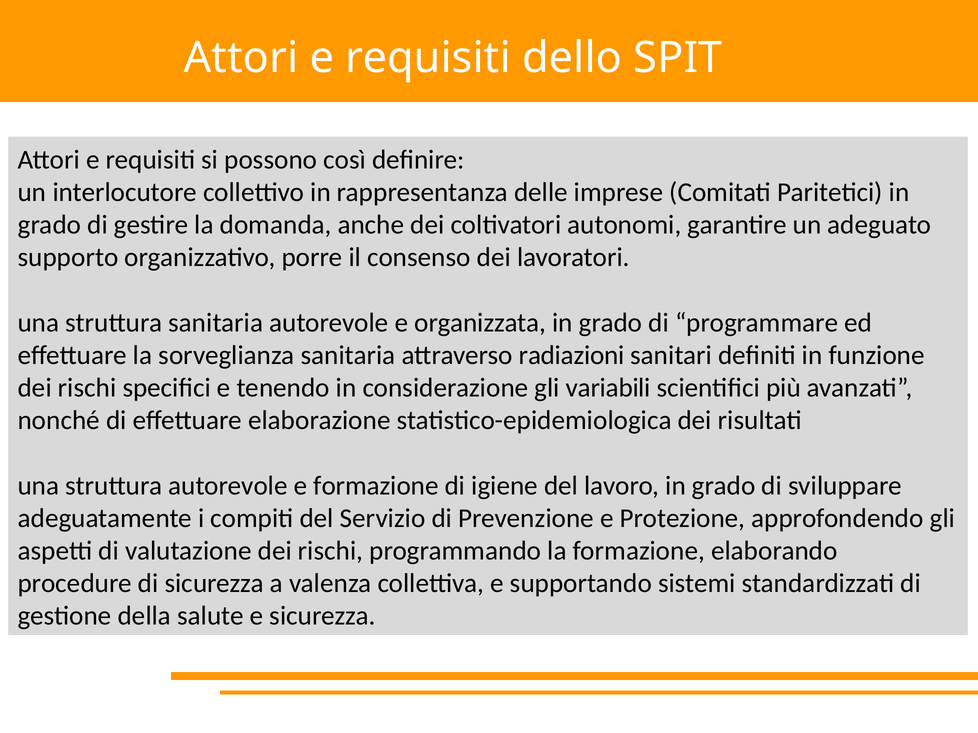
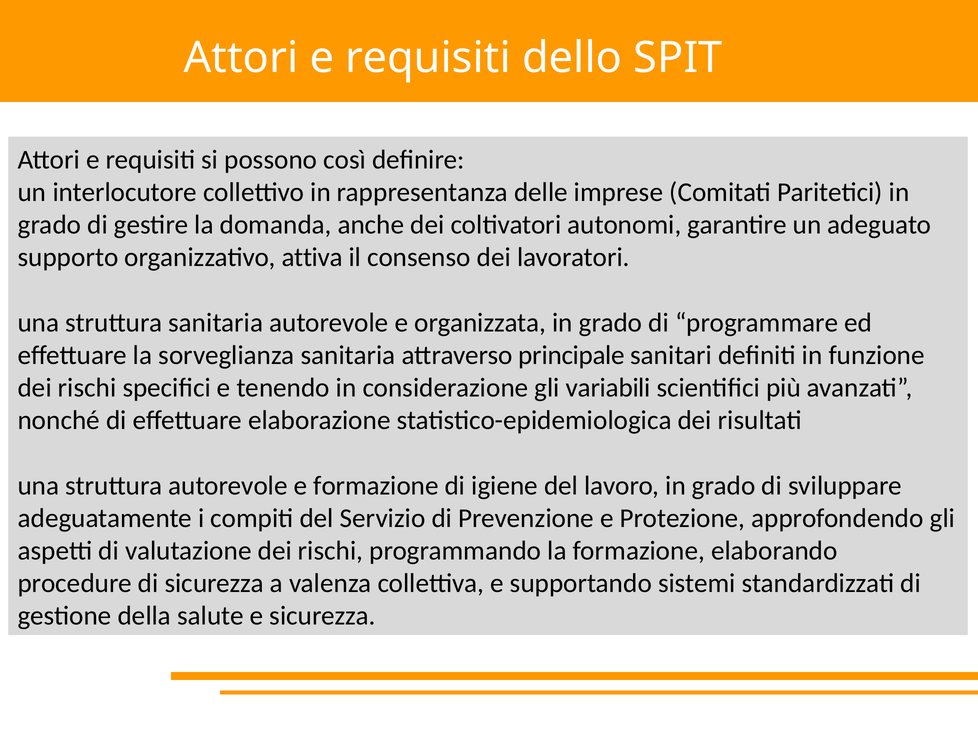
porre: porre -> attiva (312, 258)
radiazioni: radiazioni -> principale (572, 355)
